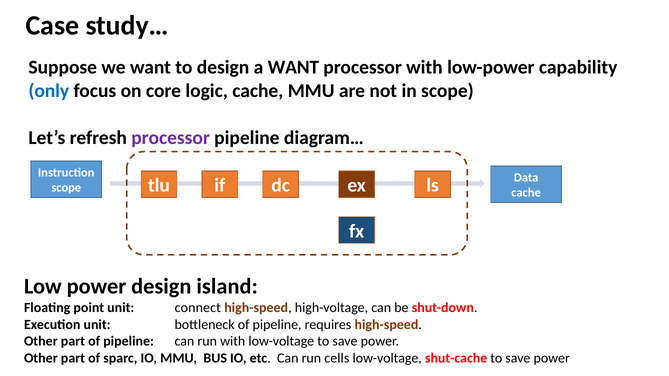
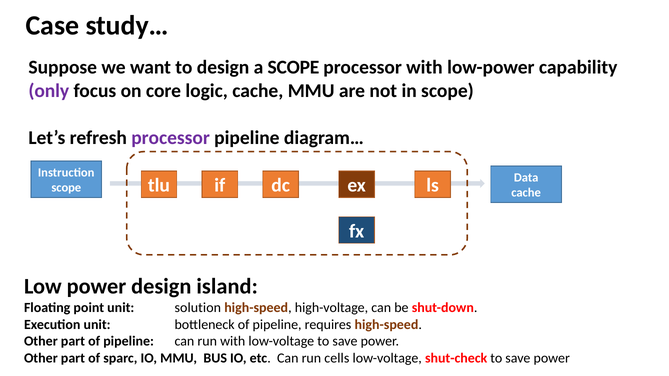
a WANT: WANT -> SCOPE (293, 68)
only colour: blue -> purple (49, 91)
connect: connect -> solution (198, 308)
shut-cache: shut-cache -> shut-check (456, 358)
